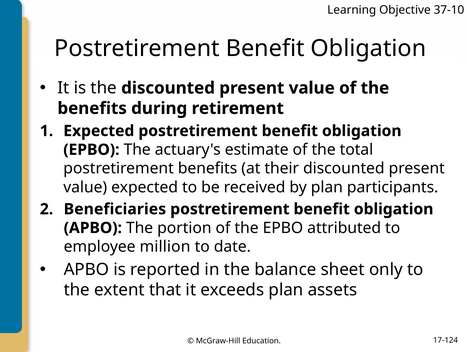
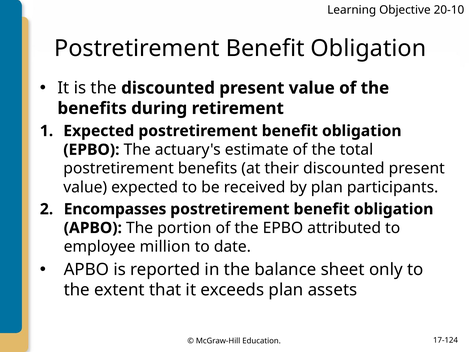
37-10: 37-10 -> 20-10 (449, 10)
Beneficiaries: Beneficiaries -> Encompasses (115, 209)
